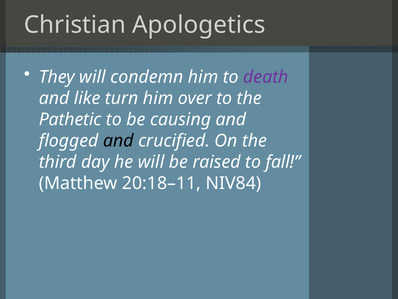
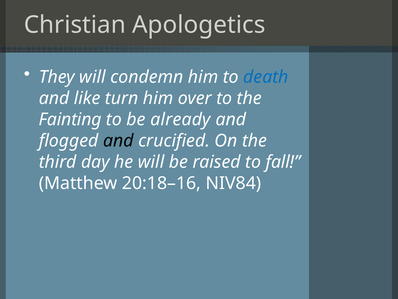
death colour: purple -> blue (266, 77)
Pathetic: Pathetic -> Fainting (70, 119)
causing: causing -> already (180, 119)
20:18–11: 20:18–11 -> 20:18–16 (161, 183)
